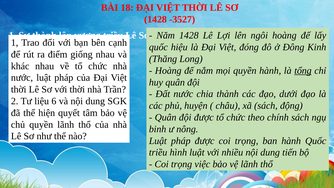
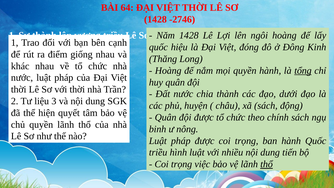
18: 18 -> 64 (127, 8)
-3527: -3527 -> -2746 (182, 19)
6: 6 -> 3 (54, 101)
thổ underline: none -> present (267, 164)
